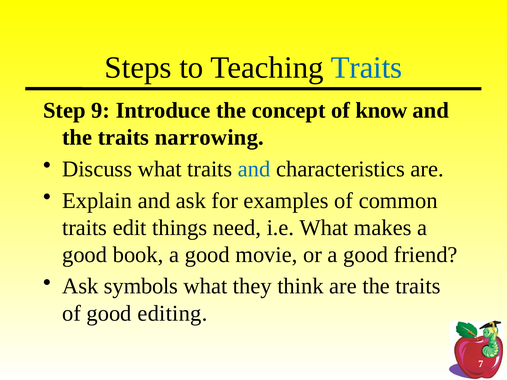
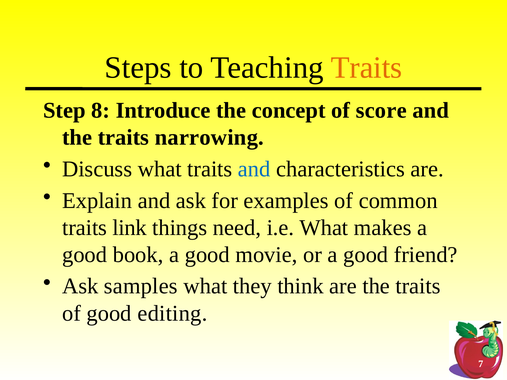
Traits colour: blue -> orange (367, 68)
9: 9 -> 8 (101, 111)
know: know -> score (381, 111)
edit: edit -> link (130, 228)
symbols: symbols -> samples (141, 286)
